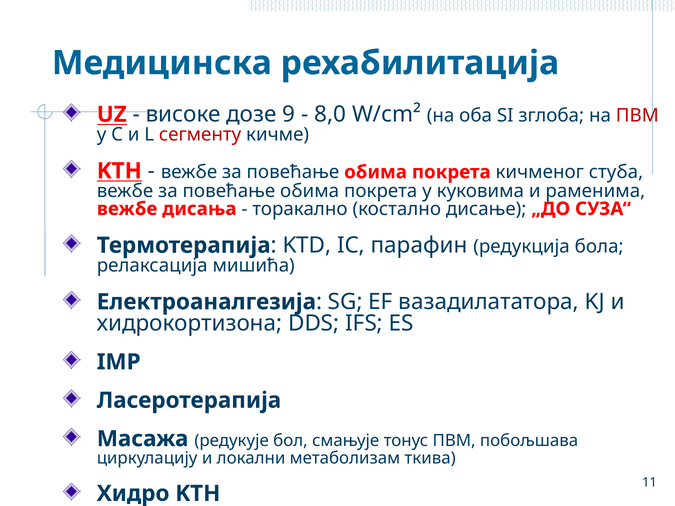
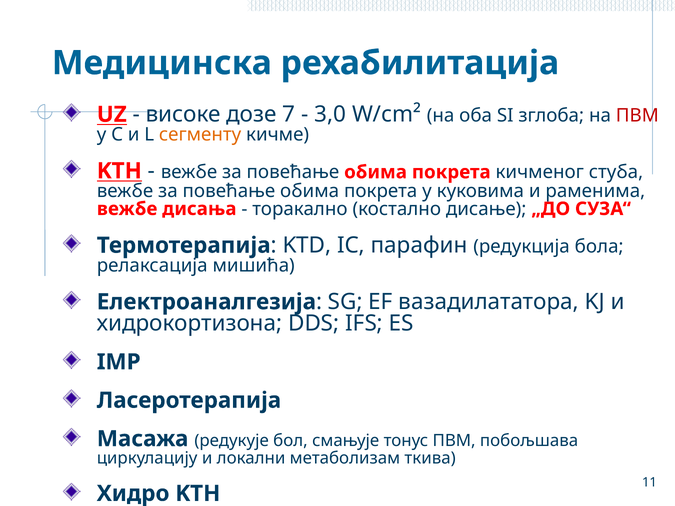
9: 9 -> 7 (289, 114)
8,0: 8,0 -> 3,0 (330, 114)
сегменту colour: red -> orange (200, 134)
